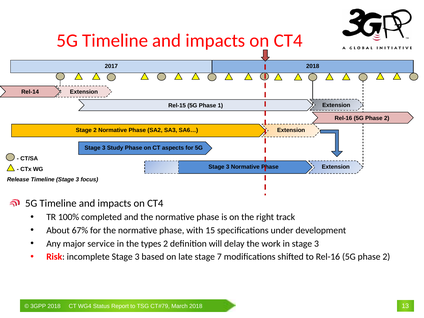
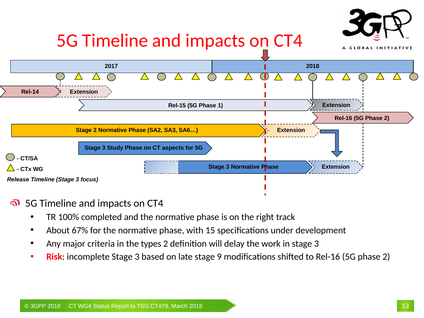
service: service -> criteria (101, 244)
7: 7 -> 9 (219, 257)
